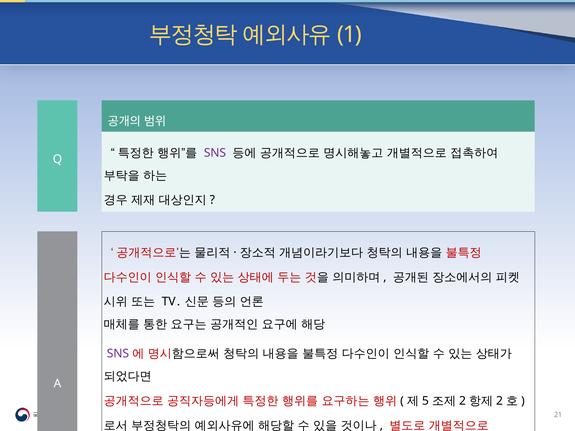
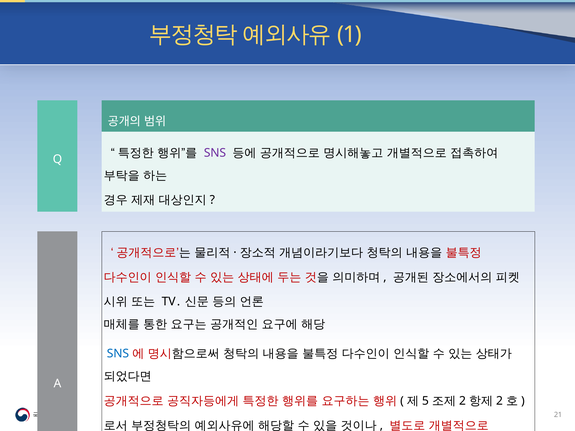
SNS colour: purple -> blue (118, 354)
